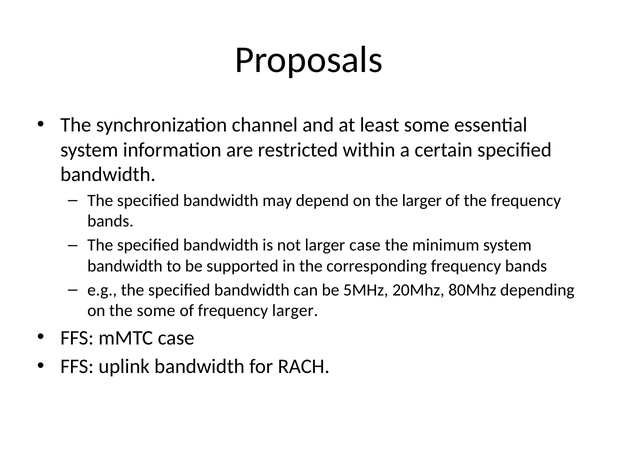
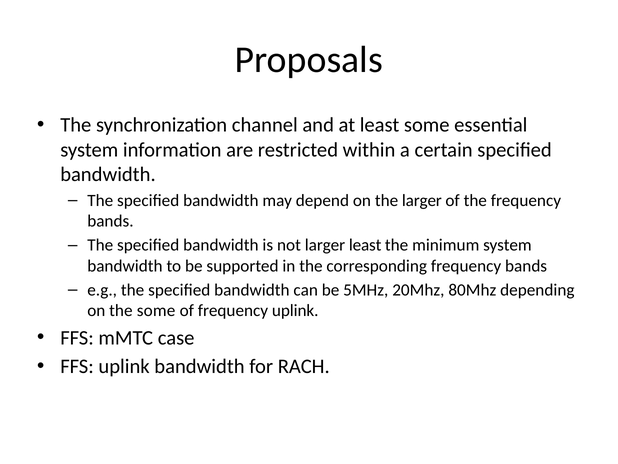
larger case: case -> least (365, 245)
frequency larger: larger -> uplink (295, 310)
